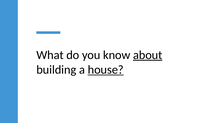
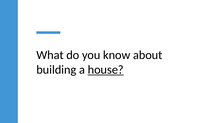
about underline: present -> none (148, 55)
